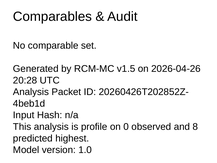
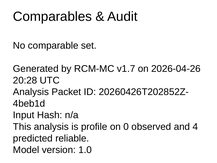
v1.5: v1.5 -> v1.7 (126, 69)
8: 8 -> 4 (195, 127)
highest: highest -> reliable (72, 138)
